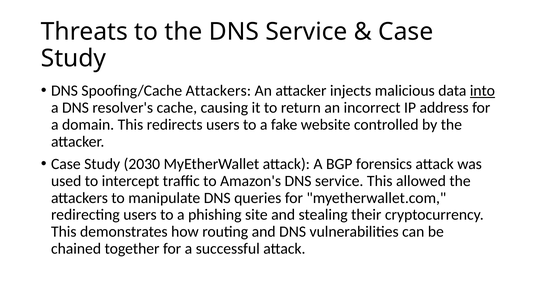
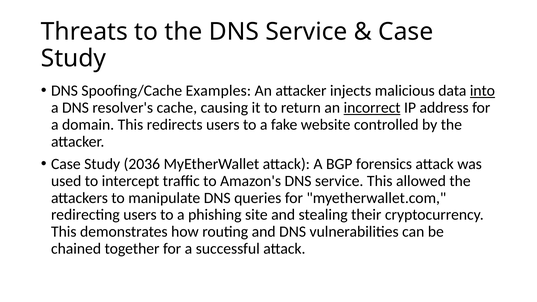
Spoofing/Cache Attackers: Attackers -> Examples (218, 91)
incorrect underline: none -> present (372, 108)
2030: 2030 -> 2036 (142, 164)
